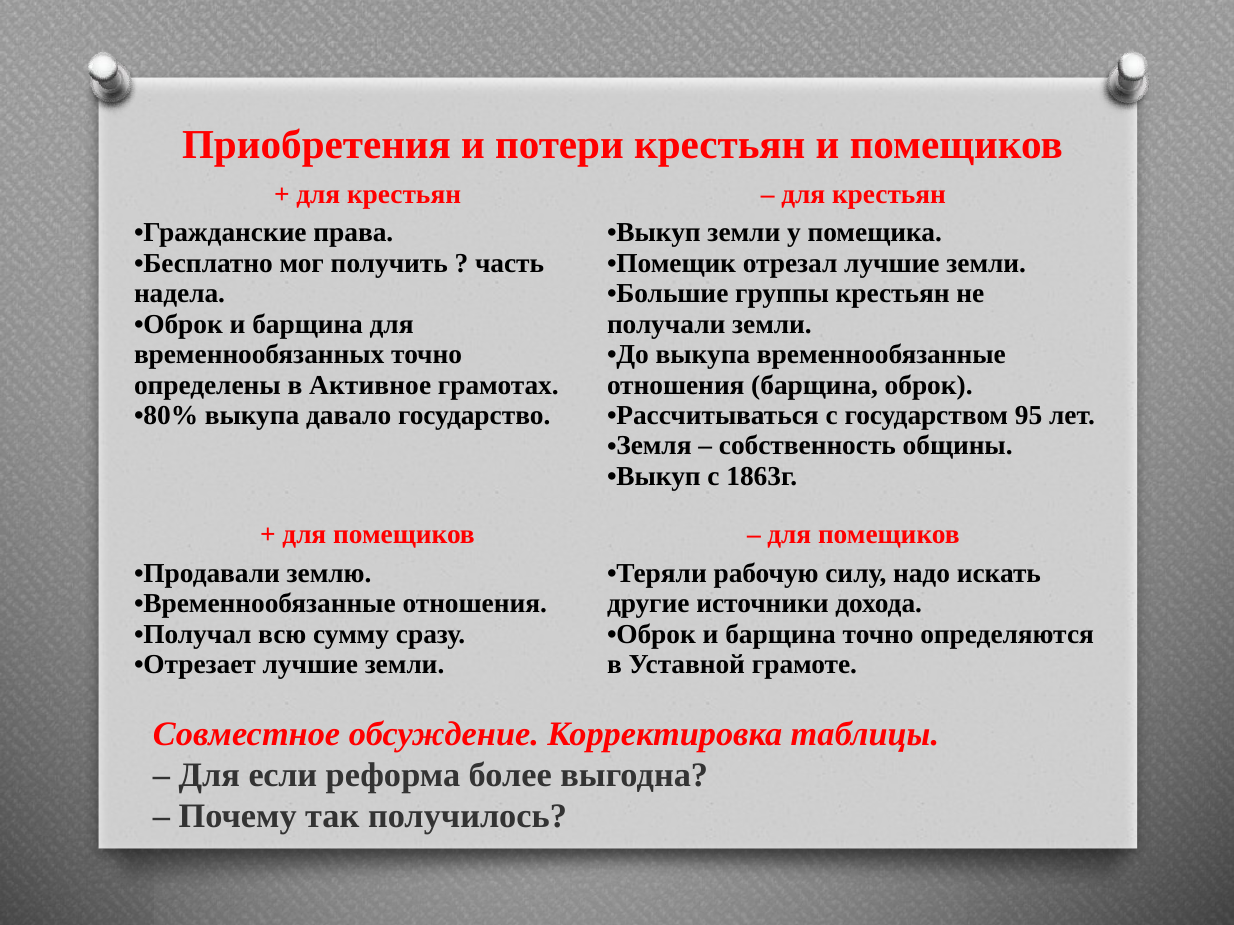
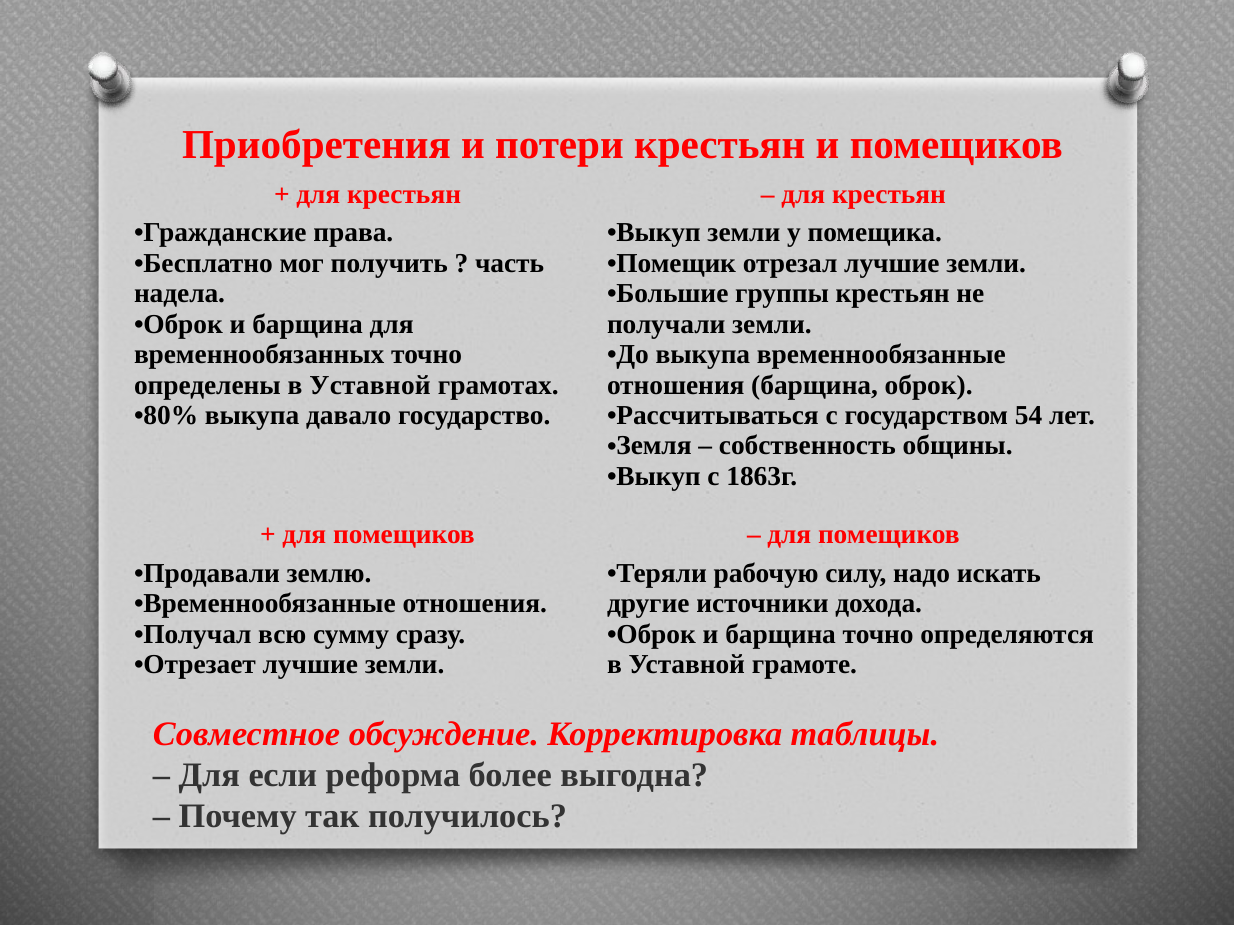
определены в Активное: Активное -> Уставной (370, 385)
95: 95 -> 54 (1029, 416)
